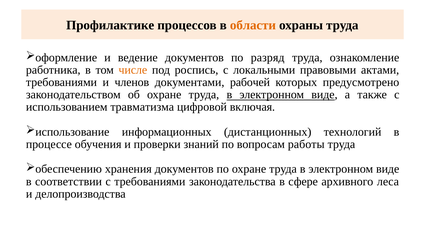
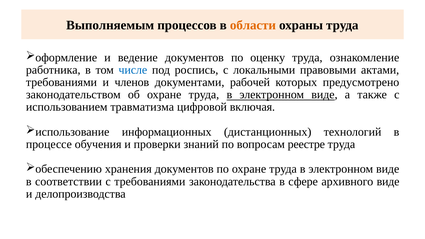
Профилактике: Профилактике -> Выполняемым (110, 25)
разряд: разряд -> оценку (268, 58)
числе colour: orange -> blue (133, 70)
работы: работы -> реестре (306, 144)
архивного леса: леса -> виде (388, 181)
